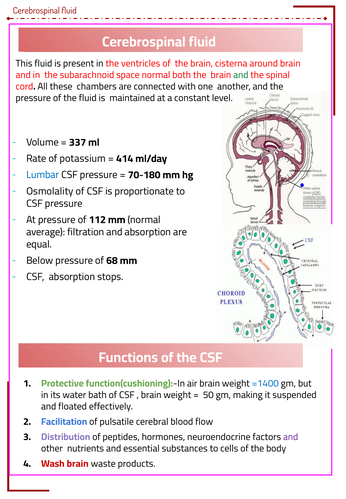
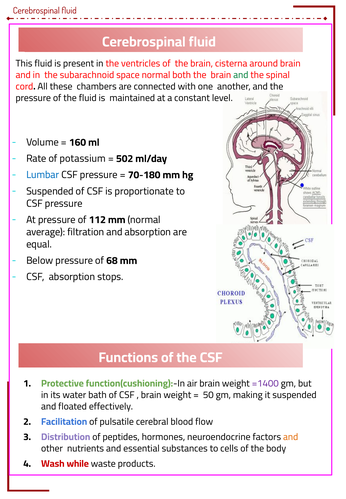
337: 337 -> 160 (78, 143)
414: 414 -> 502 (125, 159)
Osmolality: Osmolality -> Suspended (50, 191)
=1400 colour: blue -> purple (265, 384)
and colour: purple -> orange (291, 437)
Wash brain: brain -> while (78, 464)
